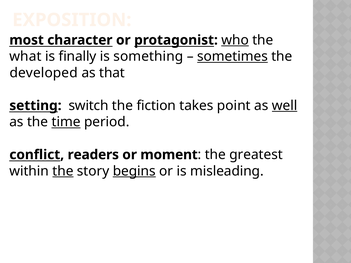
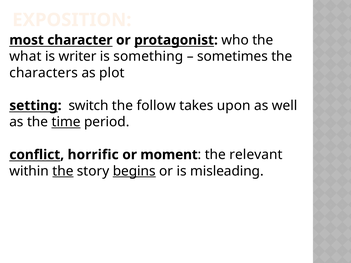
who underline: present -> none (235, 40)
finally: finally -> writer (78, 57)
sometimes underline: present -> none (232, 57)
developed: developed -> characters (44, 73)
that: that -> plot (112, 73)
fiction: fiction -> follow (156, 106)
point: point -> upon (234, 106)
well underline: present -> none (285, 106)
readers: readers -> horrific (93, 155)
greatest: greatest -> relevant (256, 155)
